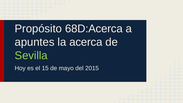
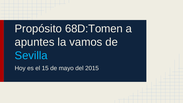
68D:Acerca: 68D:Acerca -> 68D:Tomen (94, 29)
acerca: acerca -> vamos (86, 42)
Sevilla colour: light green -> light blue (31, 55)
